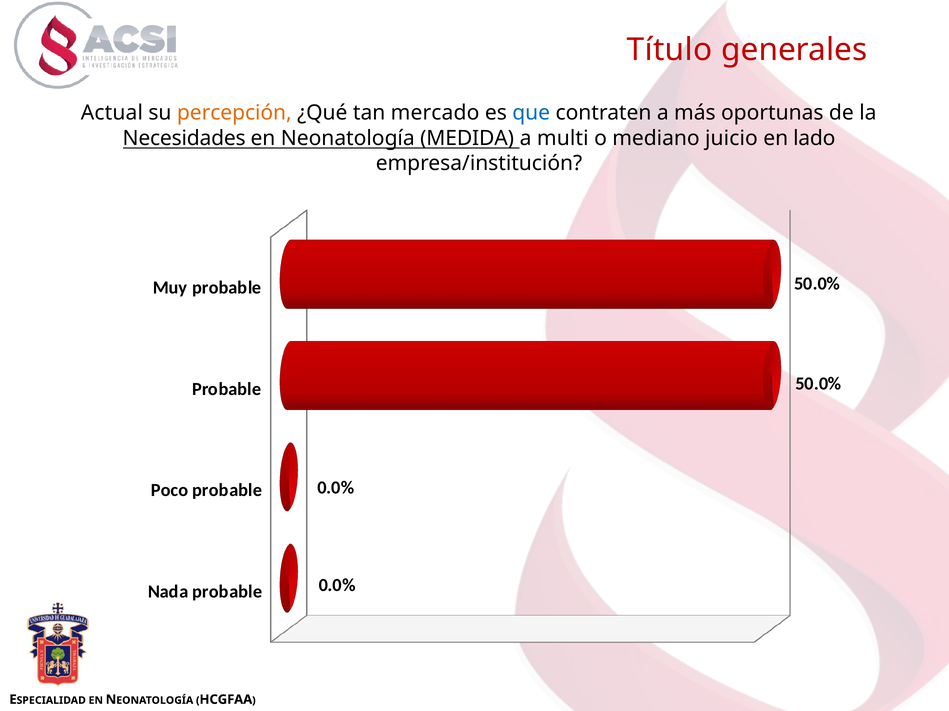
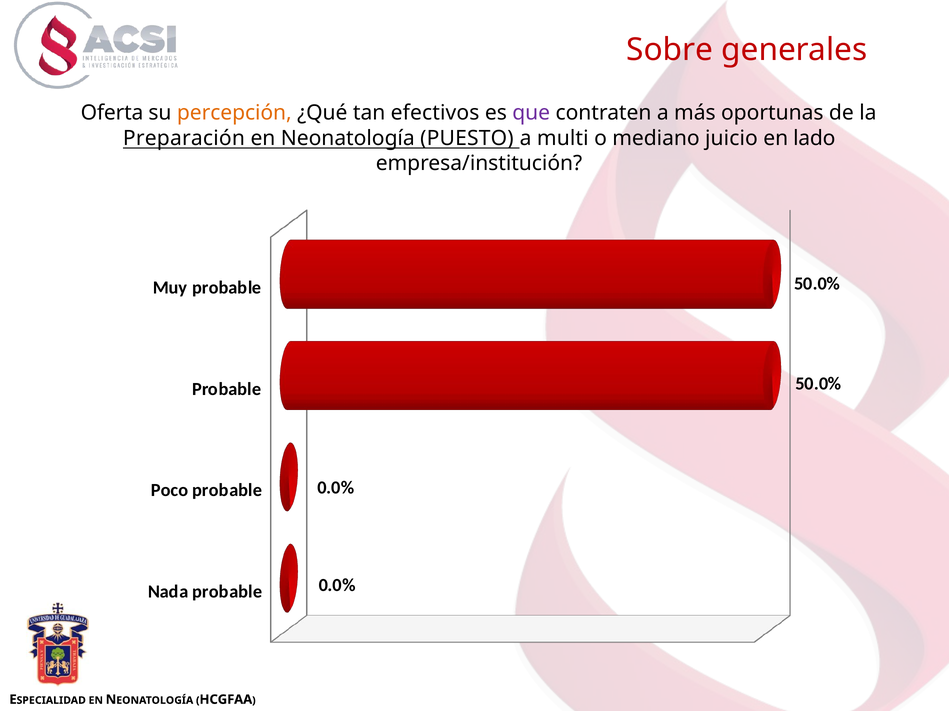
Título: Título -> Sobre (670, 50)
Actual: Actual -> Oferta (112, 113)
mercado: mercado -> efectivos (435, 113)
que colour: blue -> purple (531, 113)
Necesidades: Necesidades -> Preparación (184, 138)
MEDIDA: MEDIDA -> PUESTO (467, 138)
